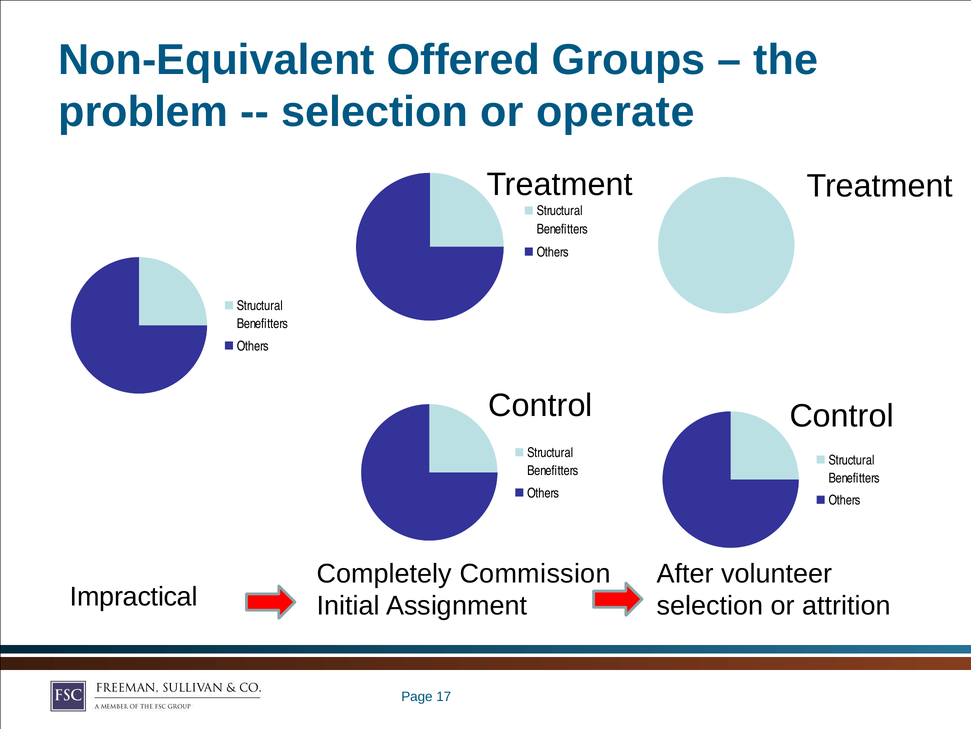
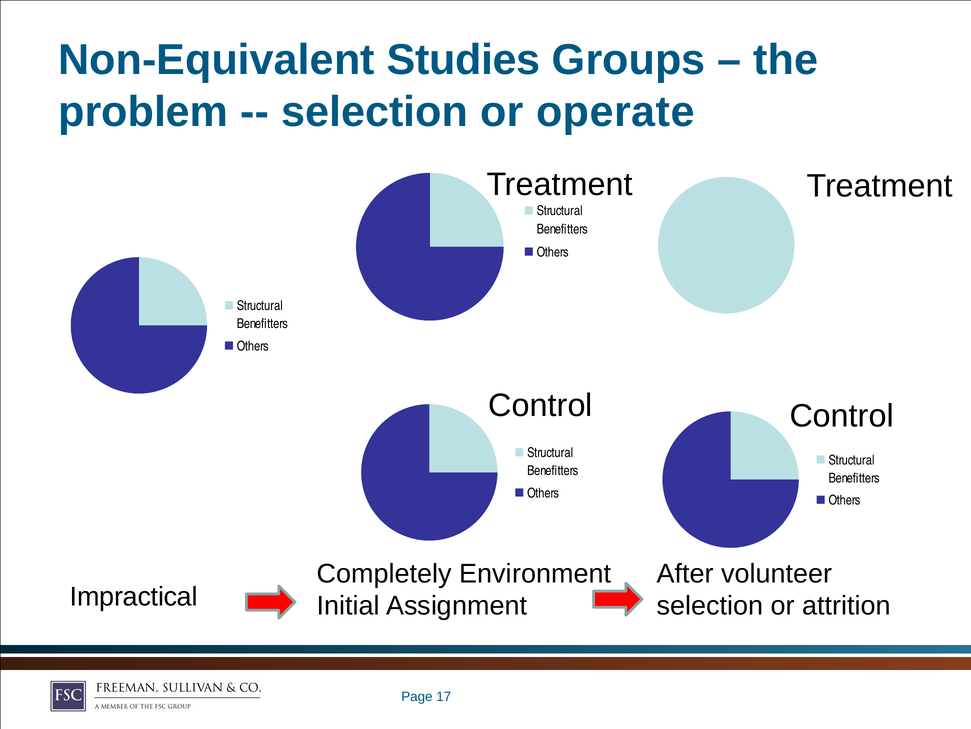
Offered: Offered -> Studies (463, 60)
Commission: Commission -> Environment (535, 573)
